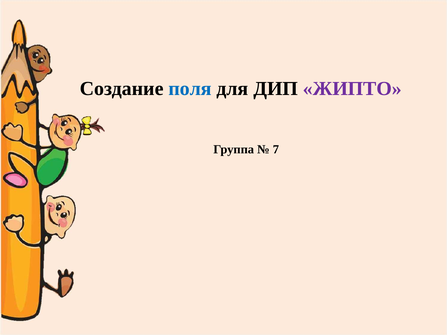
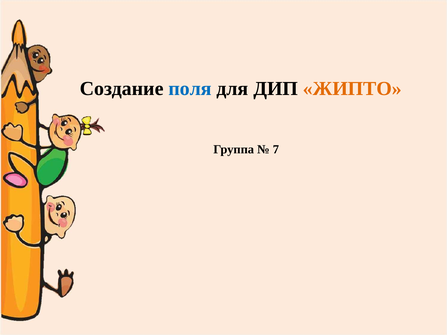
ЖИПТО colour: purple -> orange (352, 89)
